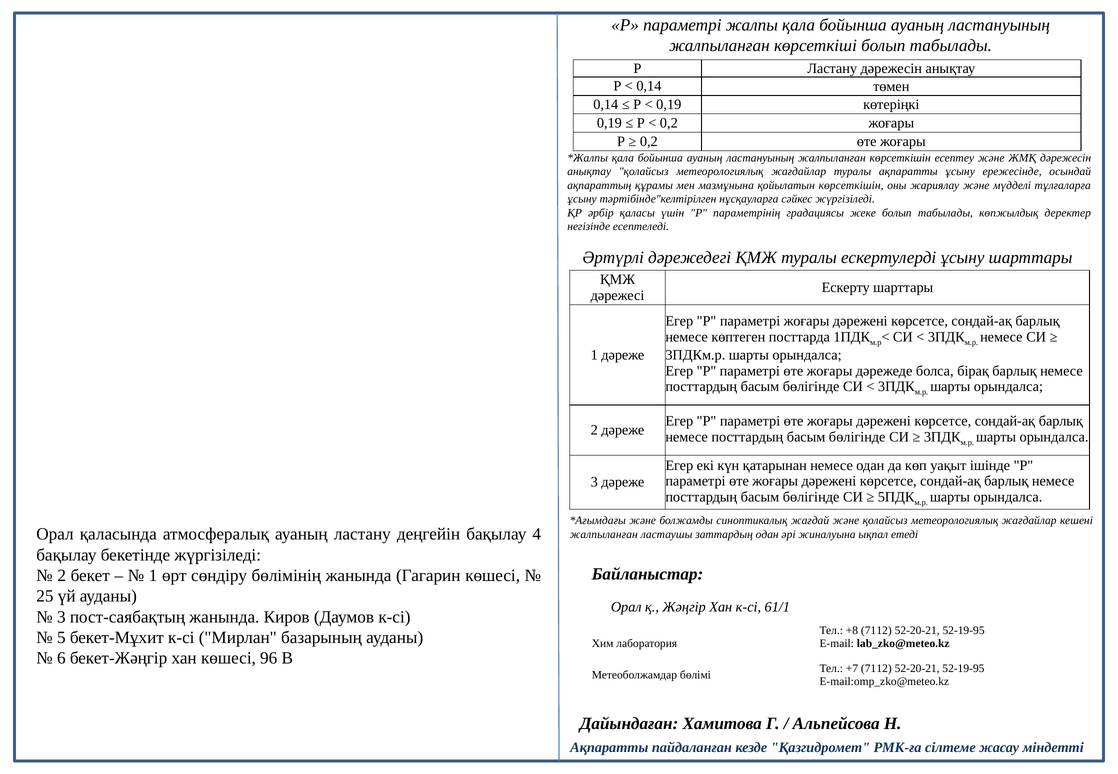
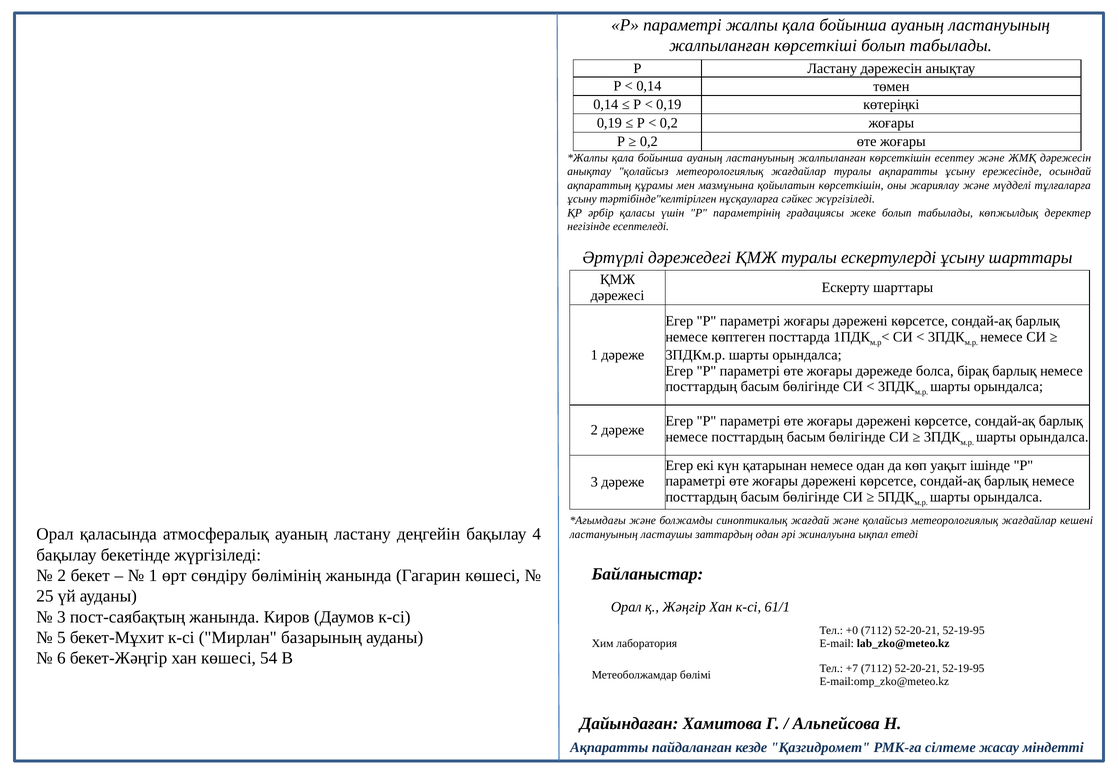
жалпыланған: жалпыланған -> ластануының (604, 534)
+8: +8 -> +0 (852, 631)
96: 96 -> 54 (269, 658)
